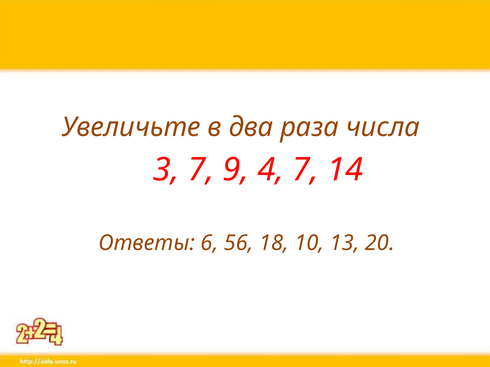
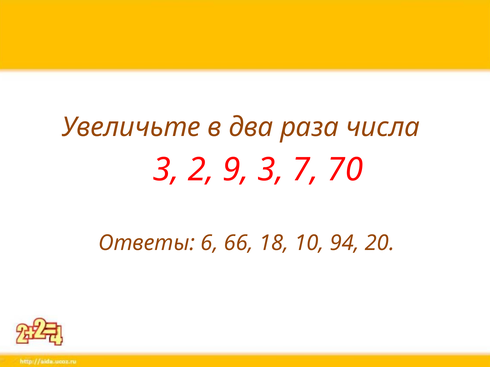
3 7: 7 -> 2 (201, 170)
9 4: 4 -> 3 (271, 170)
14: 14 -> 70 (345, 170)
56: 56 -> 66 (239, 243)
13: 13 -> 94 (344, 243)
